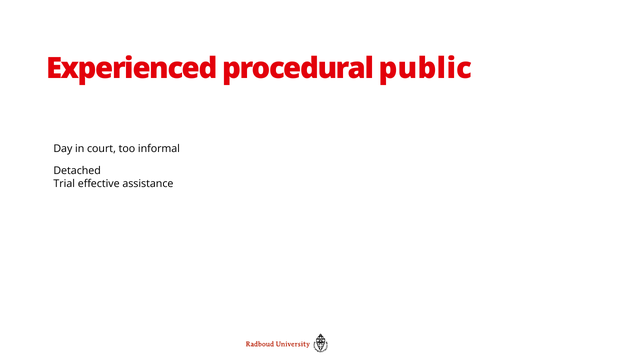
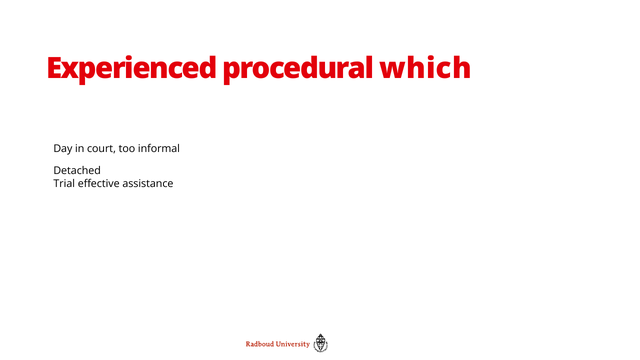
public: public -> which (425, 69)
